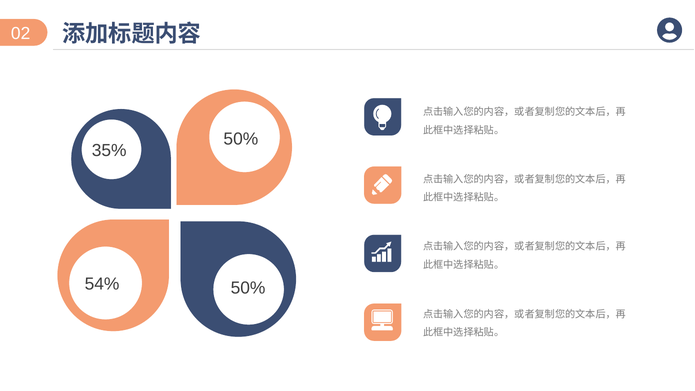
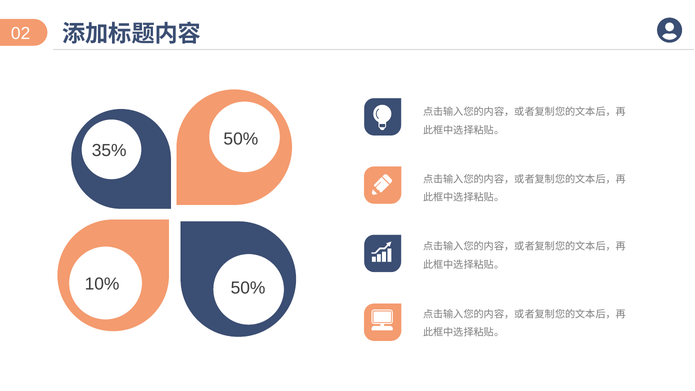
54%: 54% -> 10% (102, 284)
